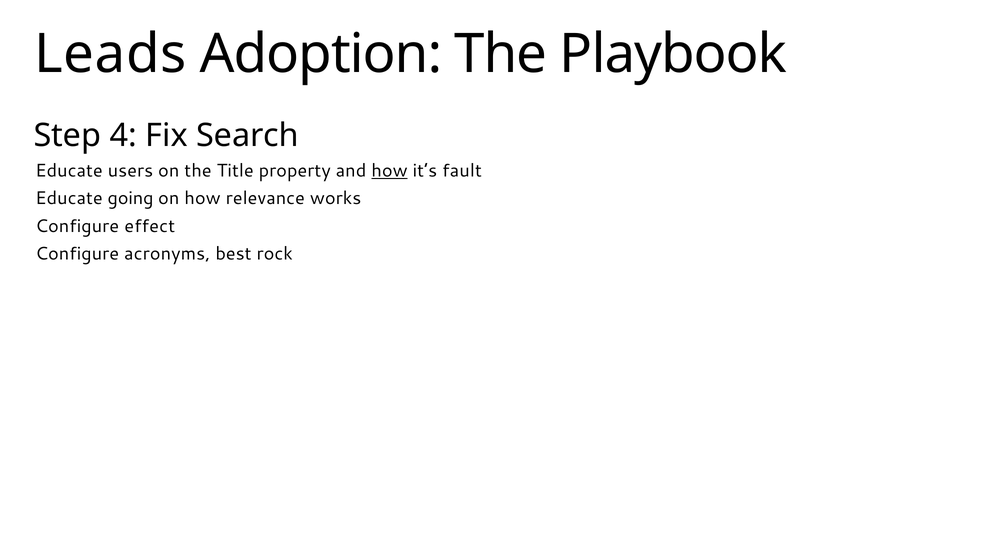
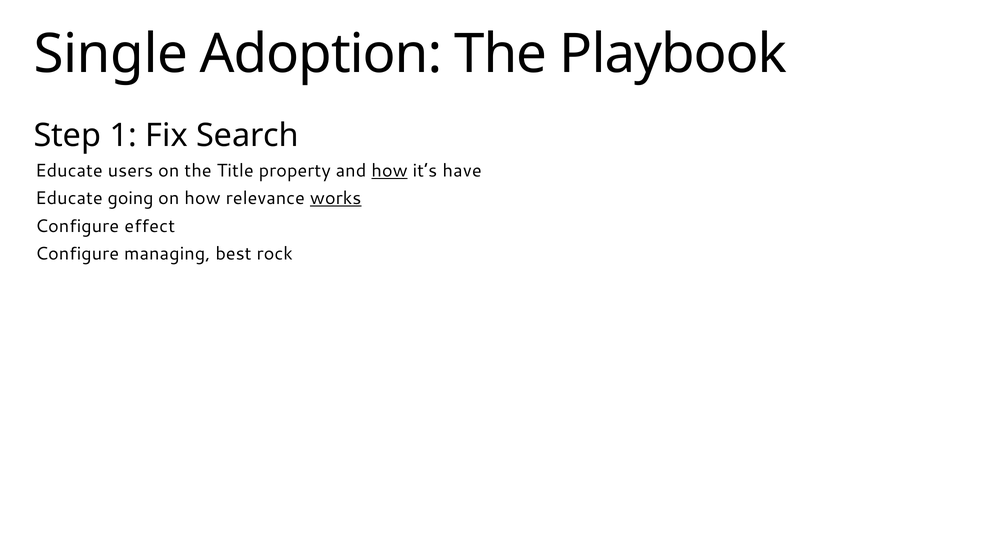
Leads: Leads -> Single (111, 54)
4: 4 -> 1 (123, 135)
fault: fault -> have (462, 171)
works underline: none -> present (336, 198)
acronyms: acronyms -> managing (167, 254)
